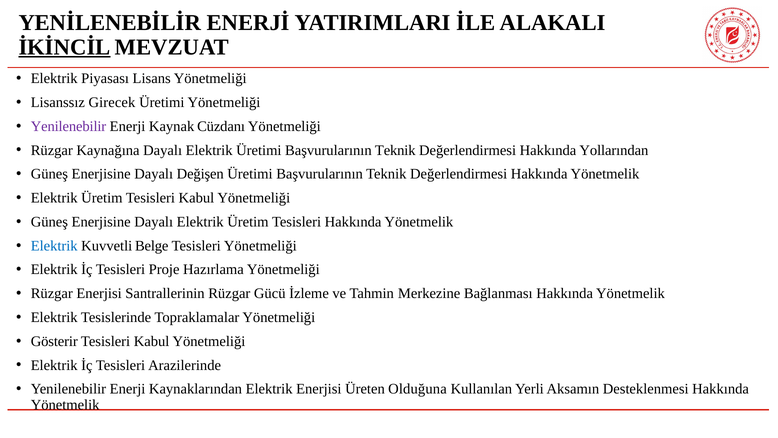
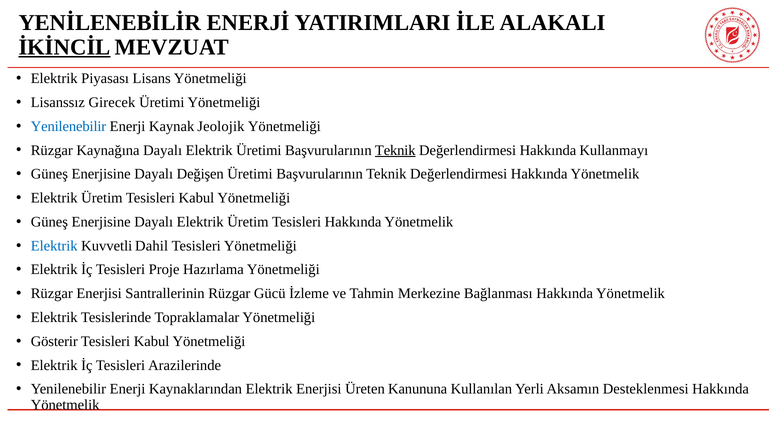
Yenilenebilir colour: purple -> blue (68, 126)
Cüzdanı: Cüzdanı -> Jeolojik (221, 126)
Teknik underline: none -> present (395, 150)
Yollarından: Yollarından -> Kullanmayı (614, 150)
Belge: Belge -> Dahil (152, 246)
Olduğuna: Olduğuna -> Kanununa (418, 389)
